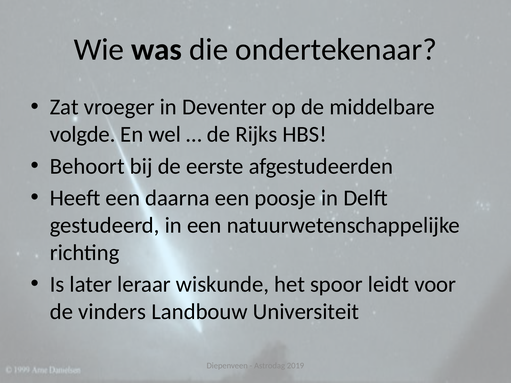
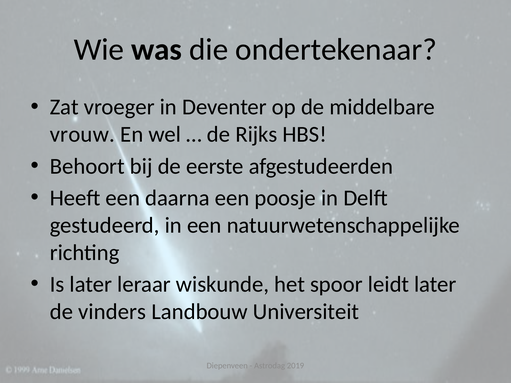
volgde: volgde -> vrouw (82, 134)
leidt voor: voor -> later (435, 285)
